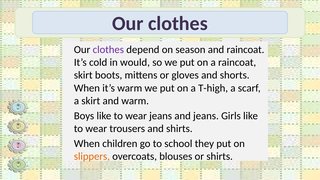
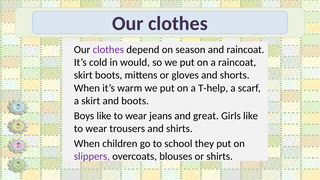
T-high: T-high -> T-help (213, 88)
and warm: warm -> boots (135, 101)
and jeans: jeans -> great (206, 116)
slippers colour: orange -> purple (92, 156)
